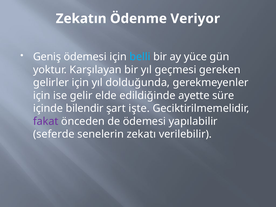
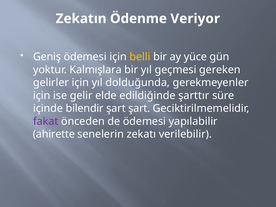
belli colour: light blue -> yellow (140, 57)
Karşılayan: Karşılayan -> Kalmışlara (96, 70)
ayette: ayette -> şarttır (194, 96)
şart işte: işte -> şart (139, 108)
seferde: seferde -> ahirette (54, 134)
